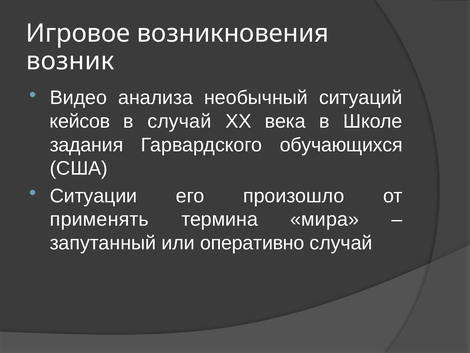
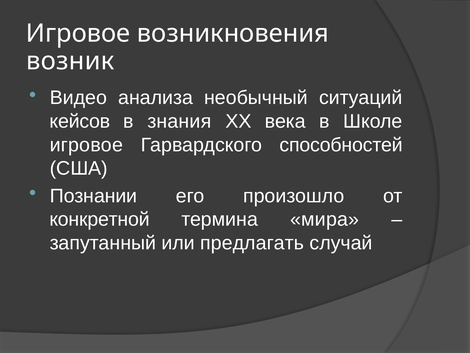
в случай: случай -> знания (179, 121)
задания: задания -> игровое (86, 145)
обучающихся: обучающихся -> способностей (341, 145)
Ситуации: Ситуации -> Познании (93, 196)
применять: применять -> конкретной (100, 219)
оперативно: оперативно -> предлагать (252, 243)
